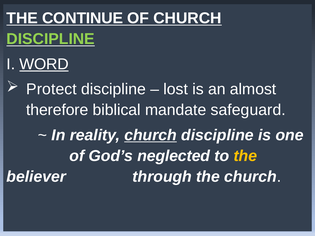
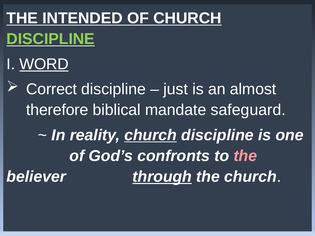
CONTINUE: CONTINUE -> INTENDED (82, 18)
Protect: Protect -> Correct (52, 89)
lost: lost -> just (176, 89)
neglected: neglected -> confronts (174, 156)
the colour: yellow -> pink (245, 156)
through underline: none -> present (162, 177)
